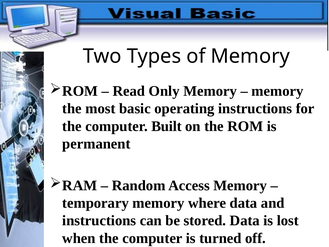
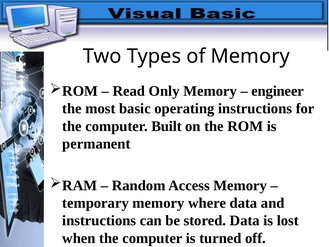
memory: memory -> engineer (278, 91)
